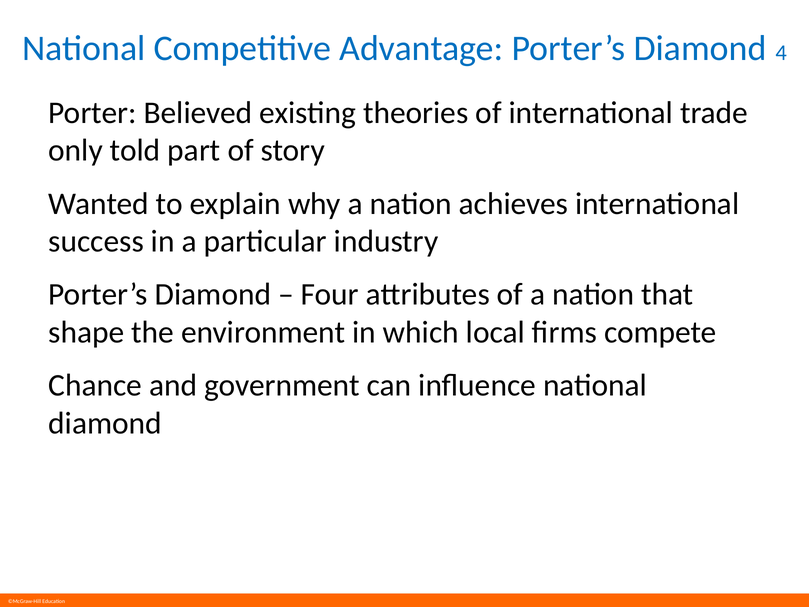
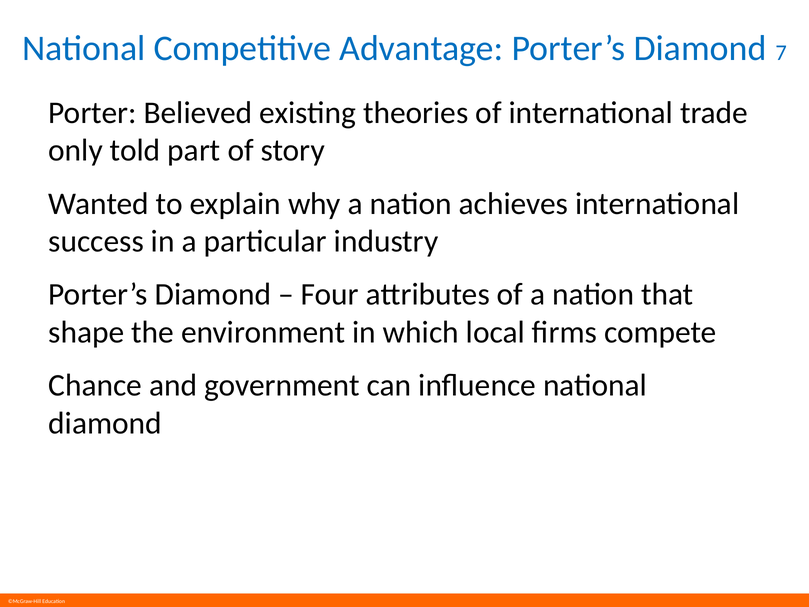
4: 4 -> 7 (781, 53)
